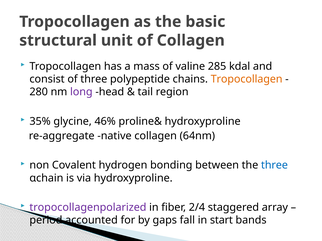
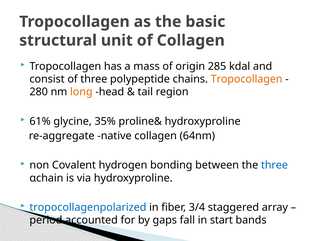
valine: valine -> origin (190, 66)
long colour: purple -> orange (81, 92)
35%: 35% -> 61% (40, 121)
46%: 46% -> 35% (105, 121)
tropocollagenpolarized colour: purple -> blue (88, 208)
2/4: 2/4 -> 3/4 (197, 208)
